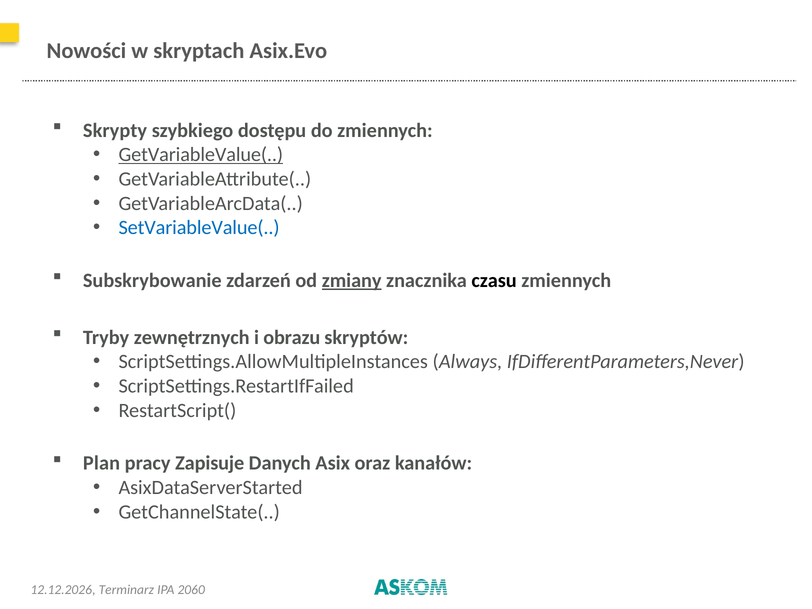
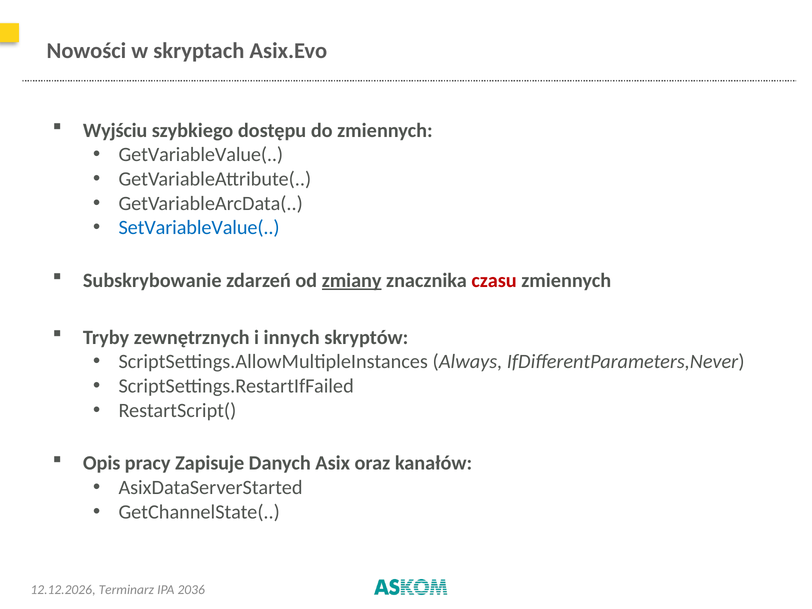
Skrypty: Skrypty -> Wyjściu (115, 130)
GetVariableValue( underline: present -> none (201, 155)
czasu colour: black -> red (494, 281)
obrazu: obrazu -> innych (292, 337)
Plan: Plan -> Opis (102, 463)
2060: 2060 -> 2036 (191, 590)
